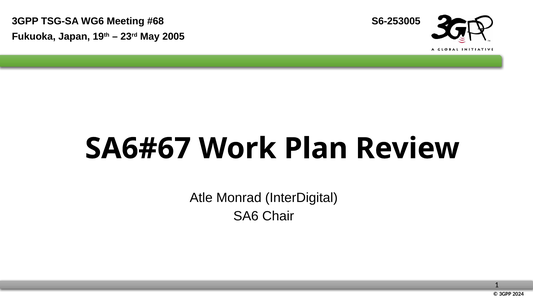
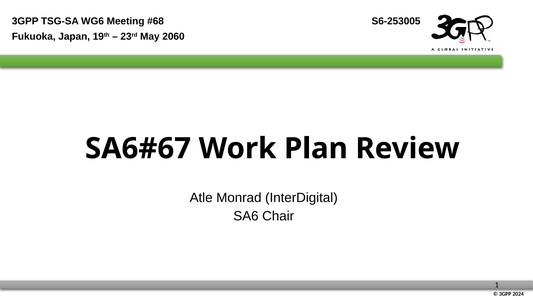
2005: 2005 -> 2060 (173, 37)
